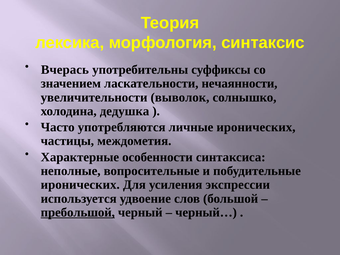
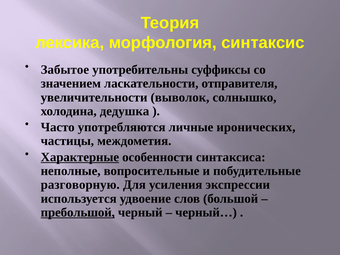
Вчерась: Вчерась -> Забытое (65, 70)
нечаянности: нечаянности -> отправителя (239, 84)
Характерные underline: none -> present (80, 157)
иронических: иронических -> разговорную (80, 185)
